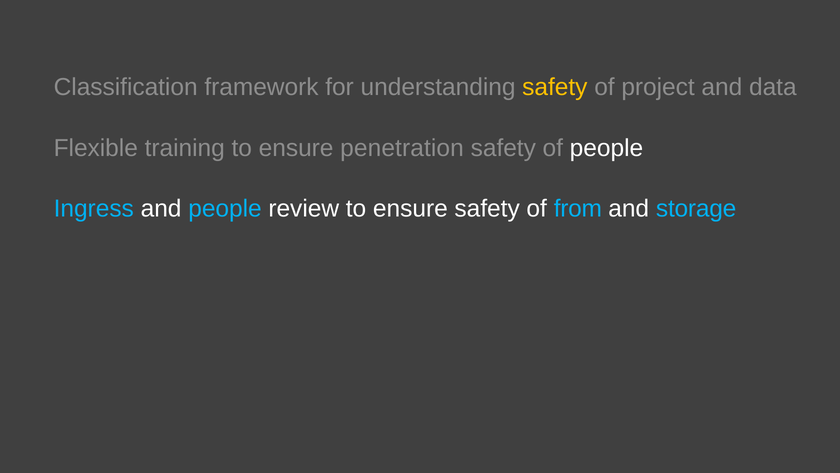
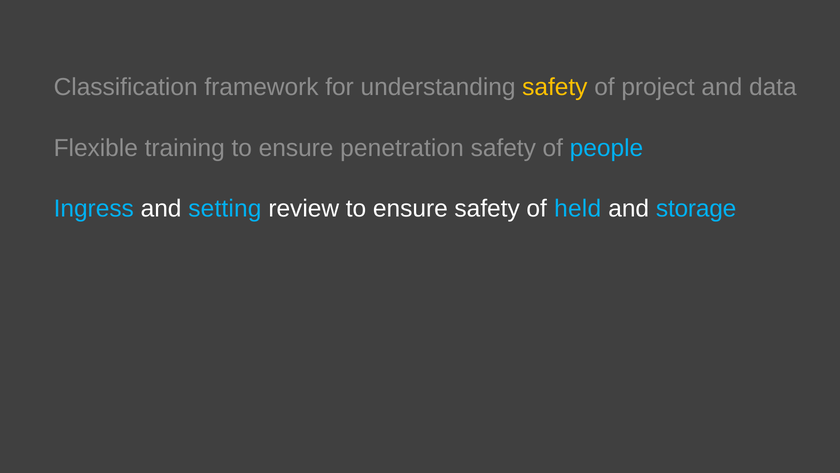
people colour: white -> light blue (606, 148)
and people: people -> setting (225, 208)
from: from -> held (578, 208)
